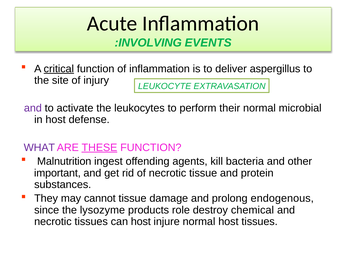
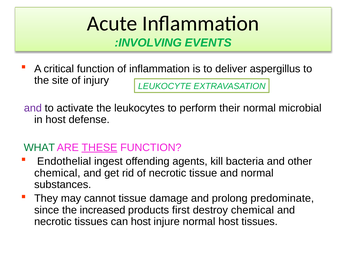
critical underline: present -> none (59, 69)
WHAT colour: purple -> green (39, 148)
Malnutrition: Malnutrition -> Endothelial (64, 162)
important: important -> chemical (57, 173)
and protein: protein -> normal (257, 173)
endogenous: endogenous -> predominate (282, 199)
lysozyme: lysozyme -> increased (103, 210)
role: role -> first (181, 210)
